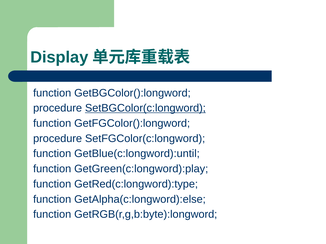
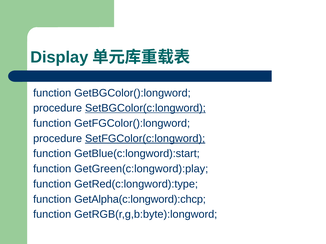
SetFGColor(c:longword underline: none -> present (145, 139)
GetBlue(c:longword):until: GetBlue(c:longword):until -> GetBlue(c:longword):start (137, 154)
GetAlpha(c:longword):else: GetAlpha(c:longword):else -> GetAlpha(c:longword):chcp (140, 200)
